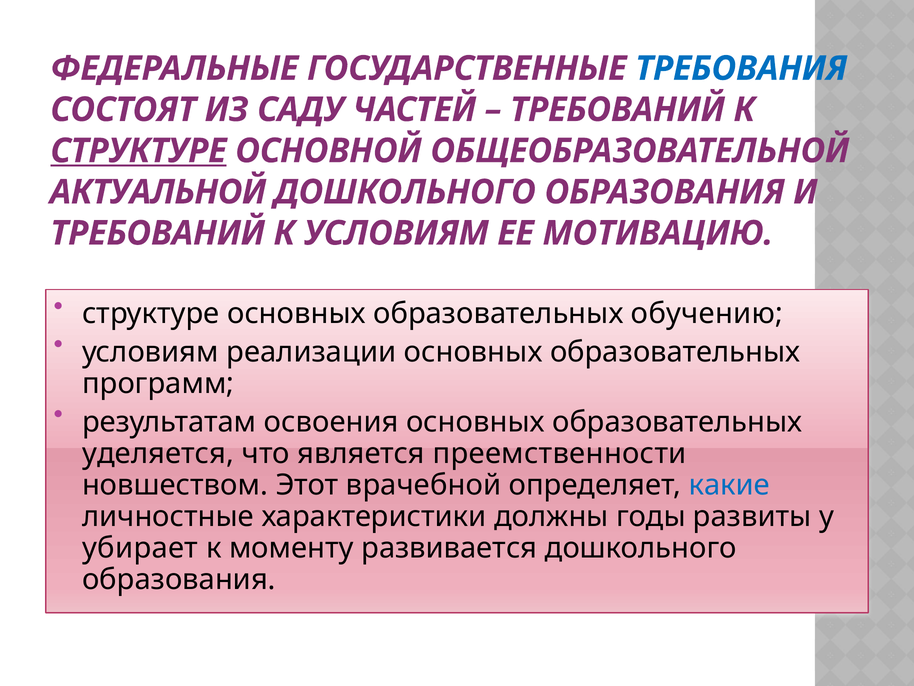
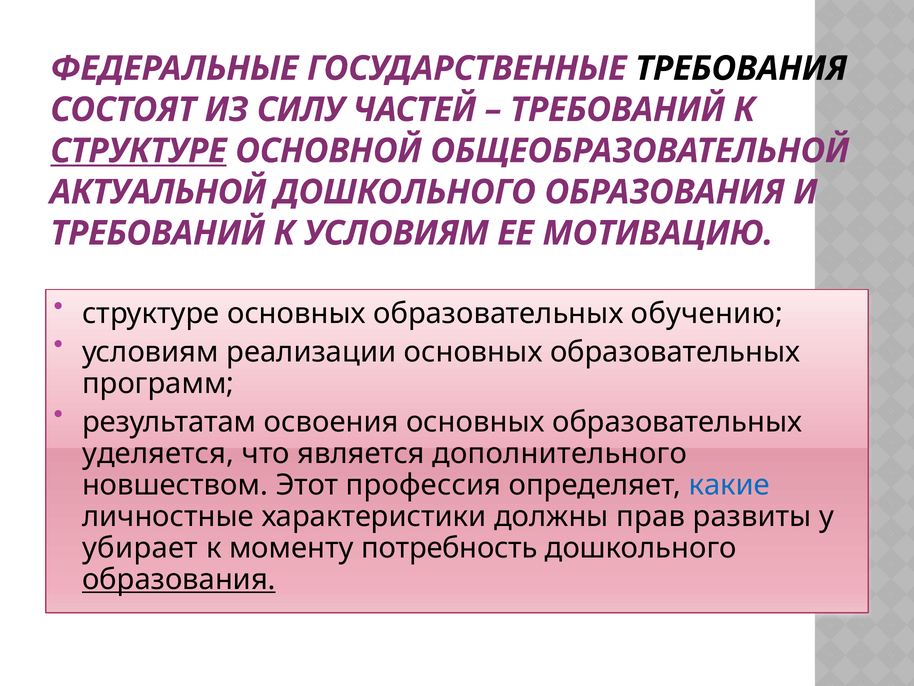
ТРЕБОВАНИЯ colour: blue -> black (741, 68)
САДУ: САДУ -> СИЛУ (301, 110)
преемственности: преемственности -> дополнительного (560, 453)
врачебной: врачебной -> профессия (424, 485)
годы: годы -> прав (651, 516)
развивается: развивается -> потребность (449, 548)
образования underline: none -> present (179, 579)
